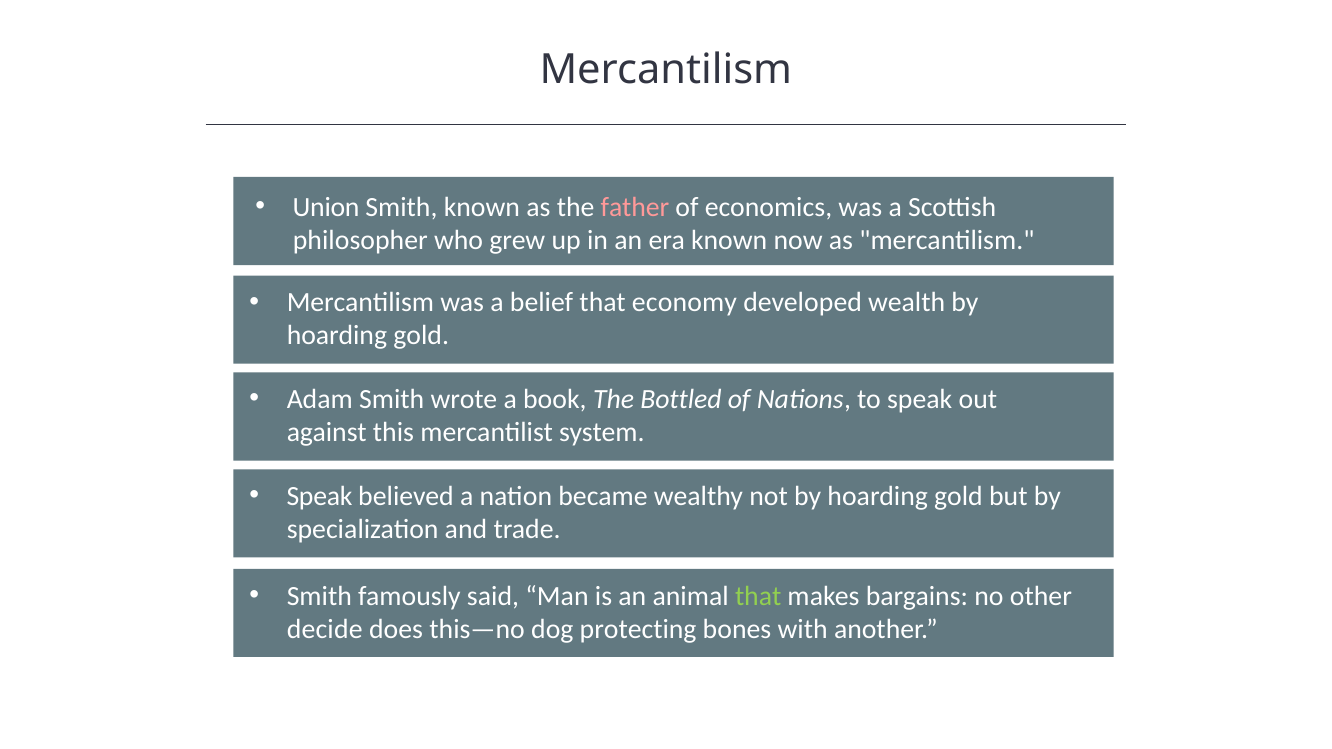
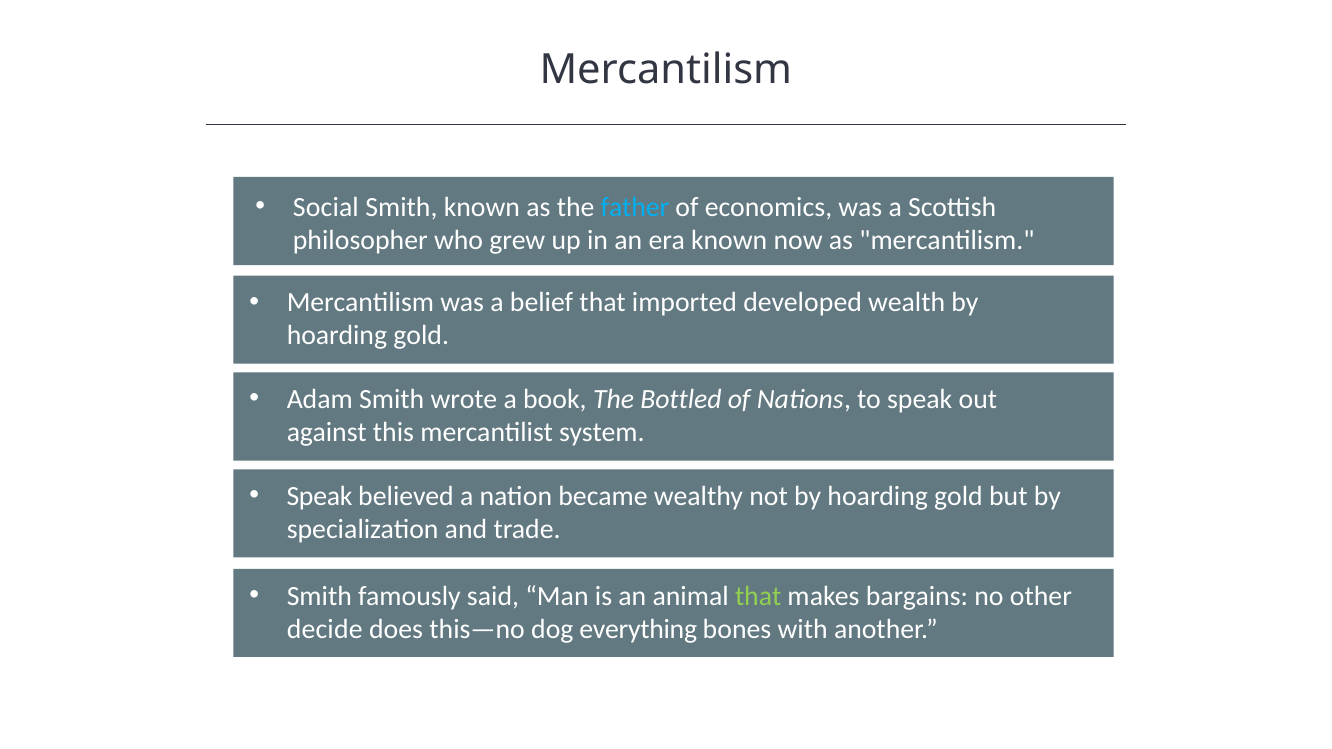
Union: Union -> Social (326, 207)
father colour: pink -> light blue (635, 207)
economy: economy -> imported (684, 303)
protecting: protecting -> everything (638, 629)
